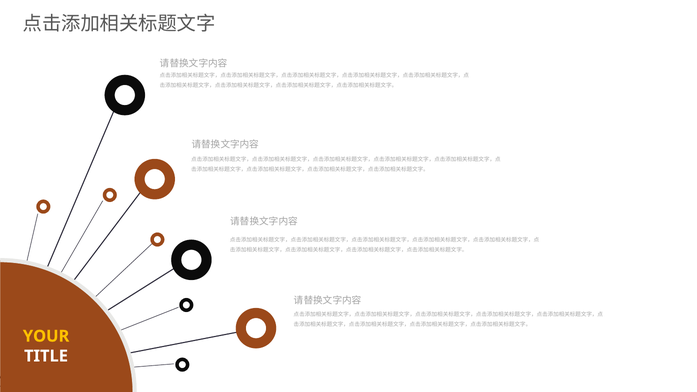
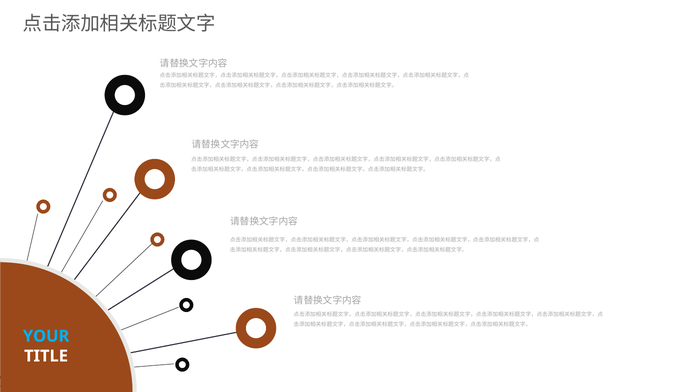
YOUR colour: yellow -> light blue (46, 336)
